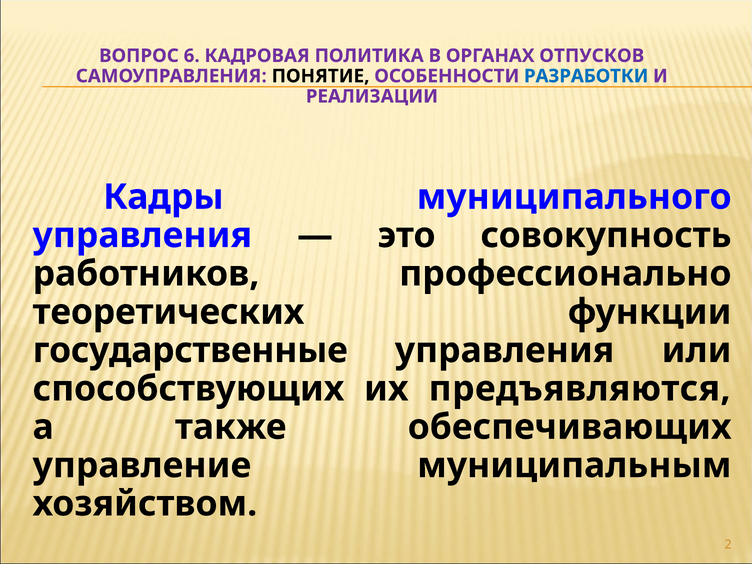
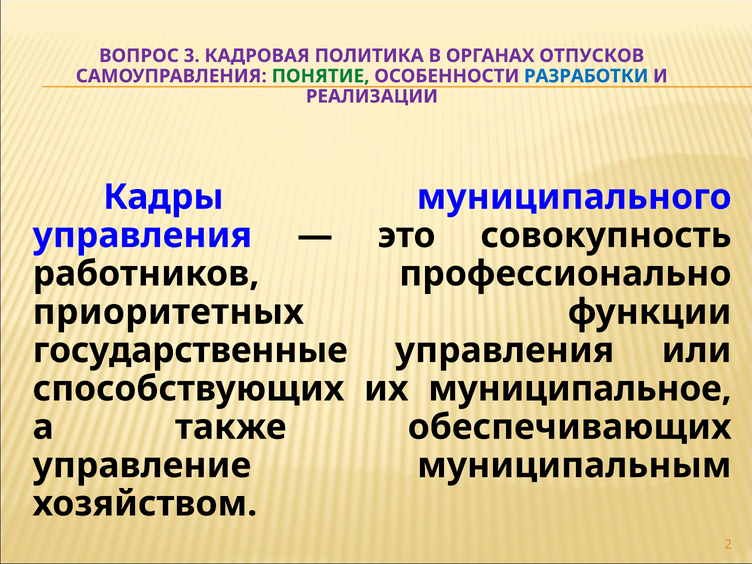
6: 6 -> 3 (192, 56)
ПОНЯТИЕ colour: black -> green (321, 76)
теоретических: теоретических -> приоритетных (168, 312)
предъявляются: предъявляются -> муниципальное (580, 389)
